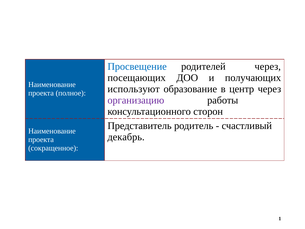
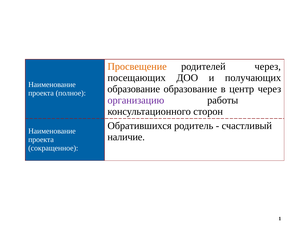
Просвещение colour: blue -> orange (137, 66)
используют: используют -> образование (134, 89)
Представитель: Представитель -> Обратившихся (140, 126)
декабрь: декабрь -> наличие (126, 137)
